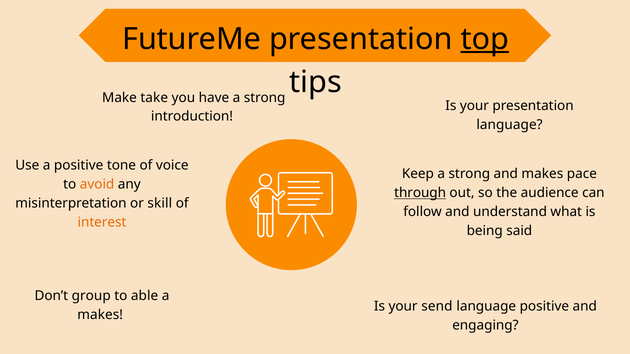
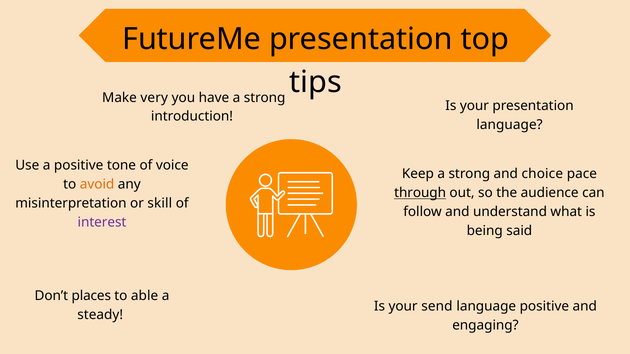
top underline: present -> none (485, 39)
take: take -> very (154, 98)
and makes: makes -> choice (542, 174)
interest colour: orange -> purple (102, 222)
group: group -> places (91, 296)
makes: makes -> steady (100, 315)
